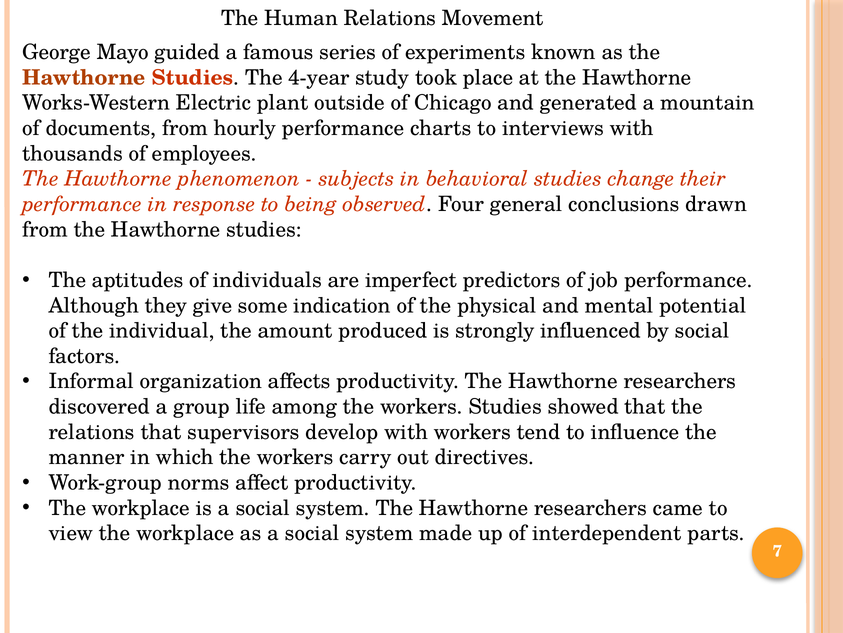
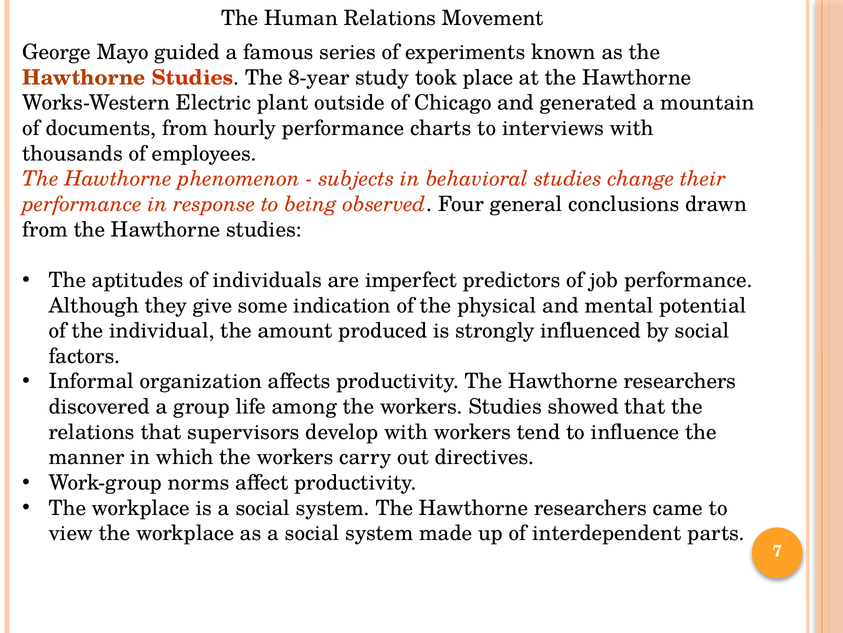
4-year: 4-year -> 8-year (319, 78)
